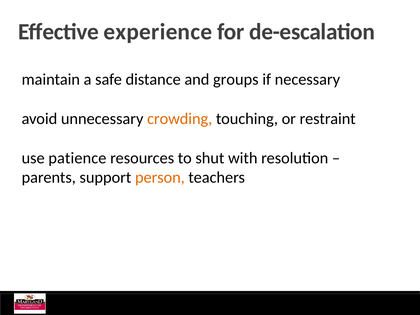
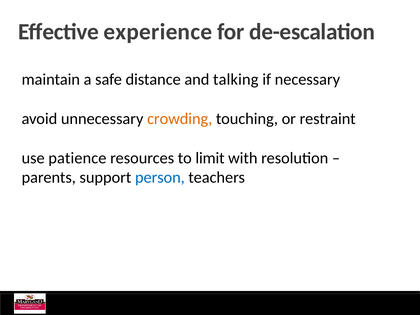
groups: groups -> talking (236, 80)
shut: shut -> limit (210, 158)
person colour: orange -> blue (160, 178)
